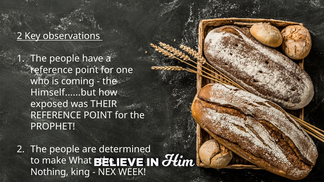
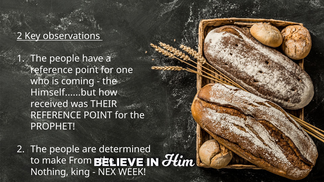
exposed: exposed -> received (49, 104)
What: What -> From (80, 161)
